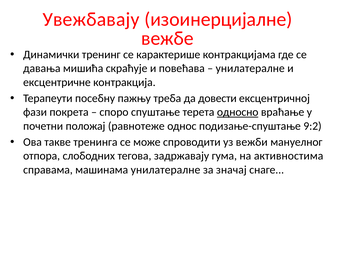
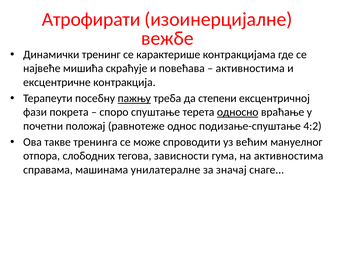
Увежбавају: Увежбавају -> Атрофирати (91, 19)
давања: давања -> највеће (42, 68)
унилатералне: унилатералне -> активностима (250, 68)
пажњу underline: none -> present (134, 98)
довести: довести -> степени (217, 98)
9:2: 9:2 -> 4:2 (312, 126)
вежби: вежби -> већим (252, 142)
задржавају: задржавају -> зависности (181, 156)
